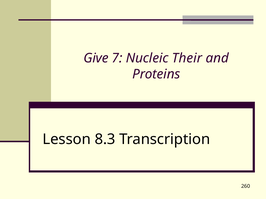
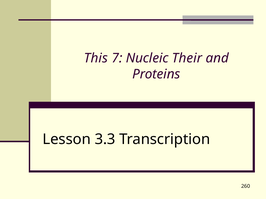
Give: Give -> This (96, 58)
8.3: 8.3 -> 3.3 (105, 140)
